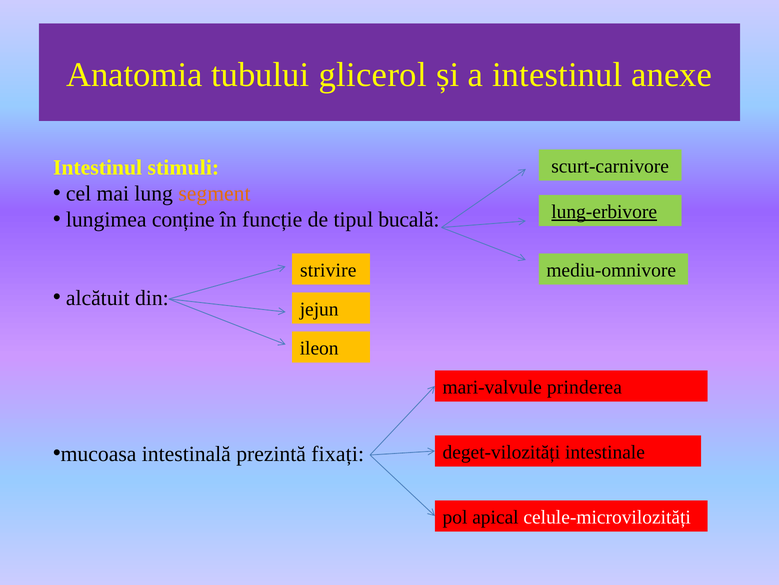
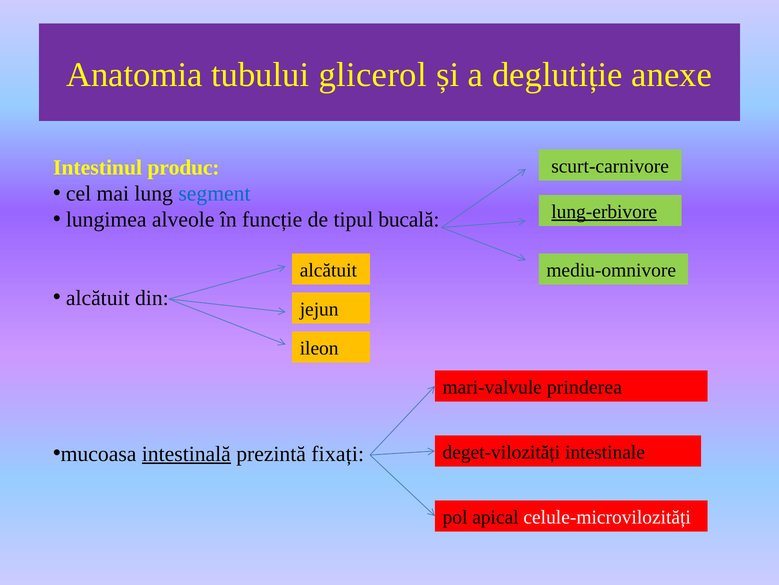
a intestinul: intestinul -> deglutiție (557, 75)
stimuli: stimuli -> produc (184, 168)
segment colour: orange -> blue (214, 194)
conține: conține -> alveole (183, 220)
strivire: strivire -> alcătuit (328, 270)
intestinală underline: none -> present (186, 453)
